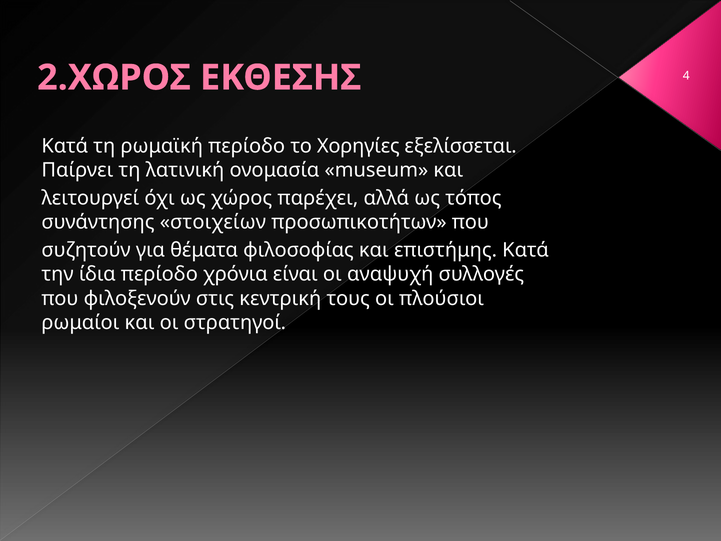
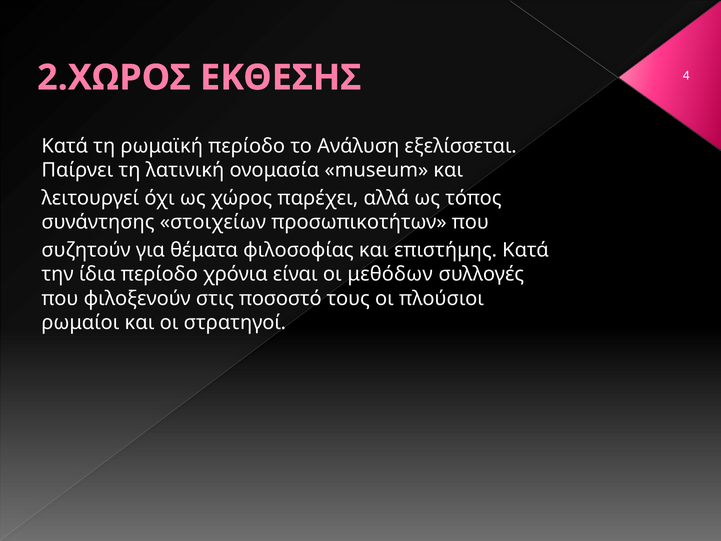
Χορηγίες: Χορηγίες -> Ανάλυση (358, 146)
αναψυχή: αναψυχή -> μεθόδων (390, 274)
κεντρική: κεντρική -> ποσοστό (280, 298)
